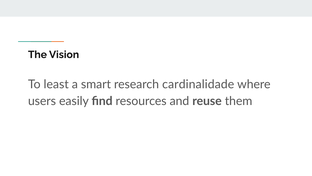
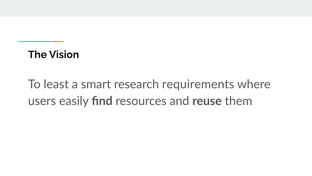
cardinalidade: cardinalidade -> requirements (198, 84)
